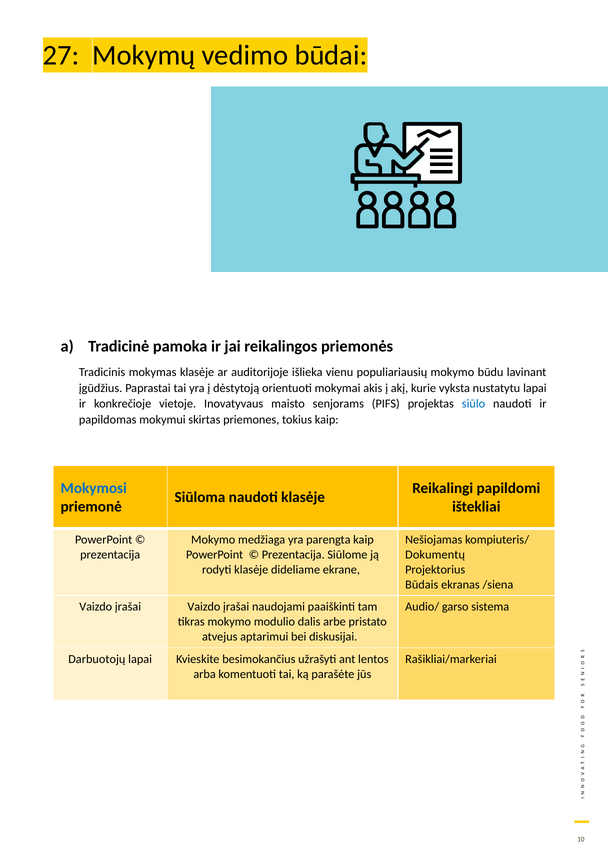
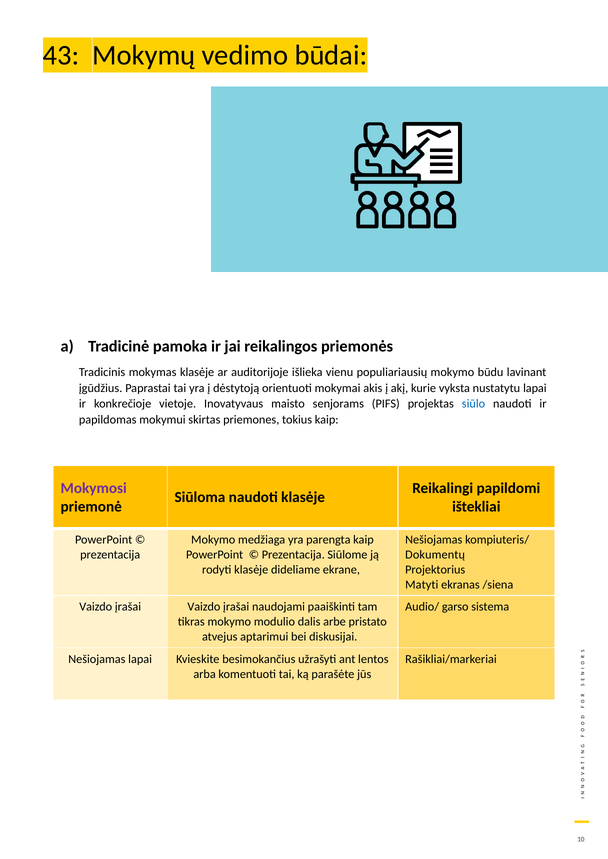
27: 27 -> 43 (61, 55)
Mokymosi colour: blue -> purple (94, 489)
Būdais: Būdais -> Matyti (422, 585)
Darbuotojų: Darbuotojų -> Nešiojamas (97, 660)
